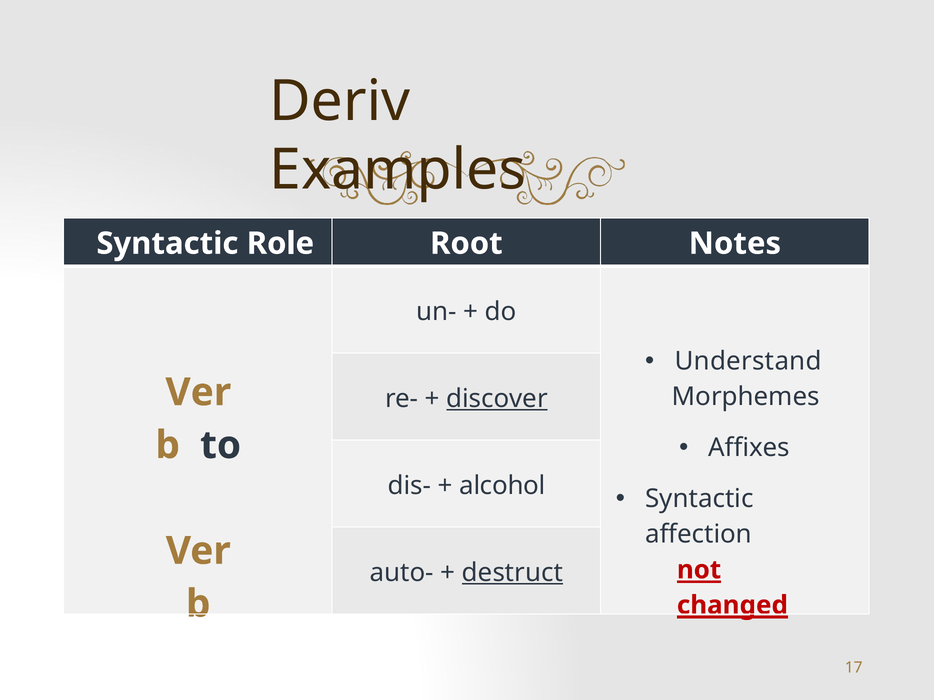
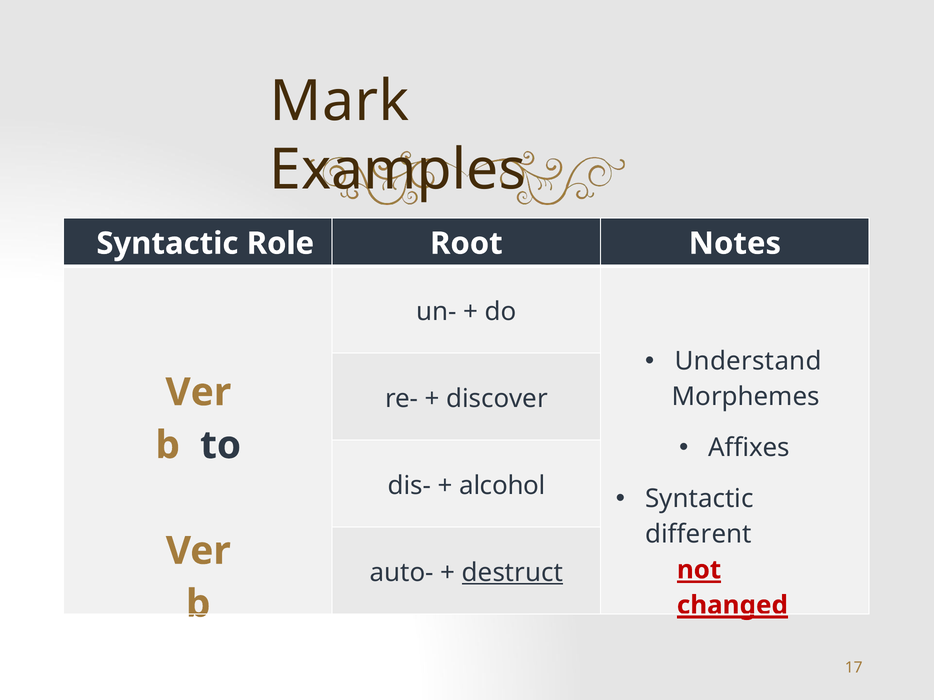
Deriv: Deriv -> Mark (339, 102)
discover underline: present -> none (497, 399)
affection: affection -> different (698, 535)
